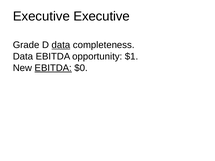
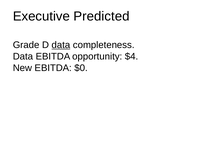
Executive Executive: Executive -> Predicted (101, 16)
$1: $1 -> $4 (132, 57)
EBITDA underline: present -> none (53, 68)
